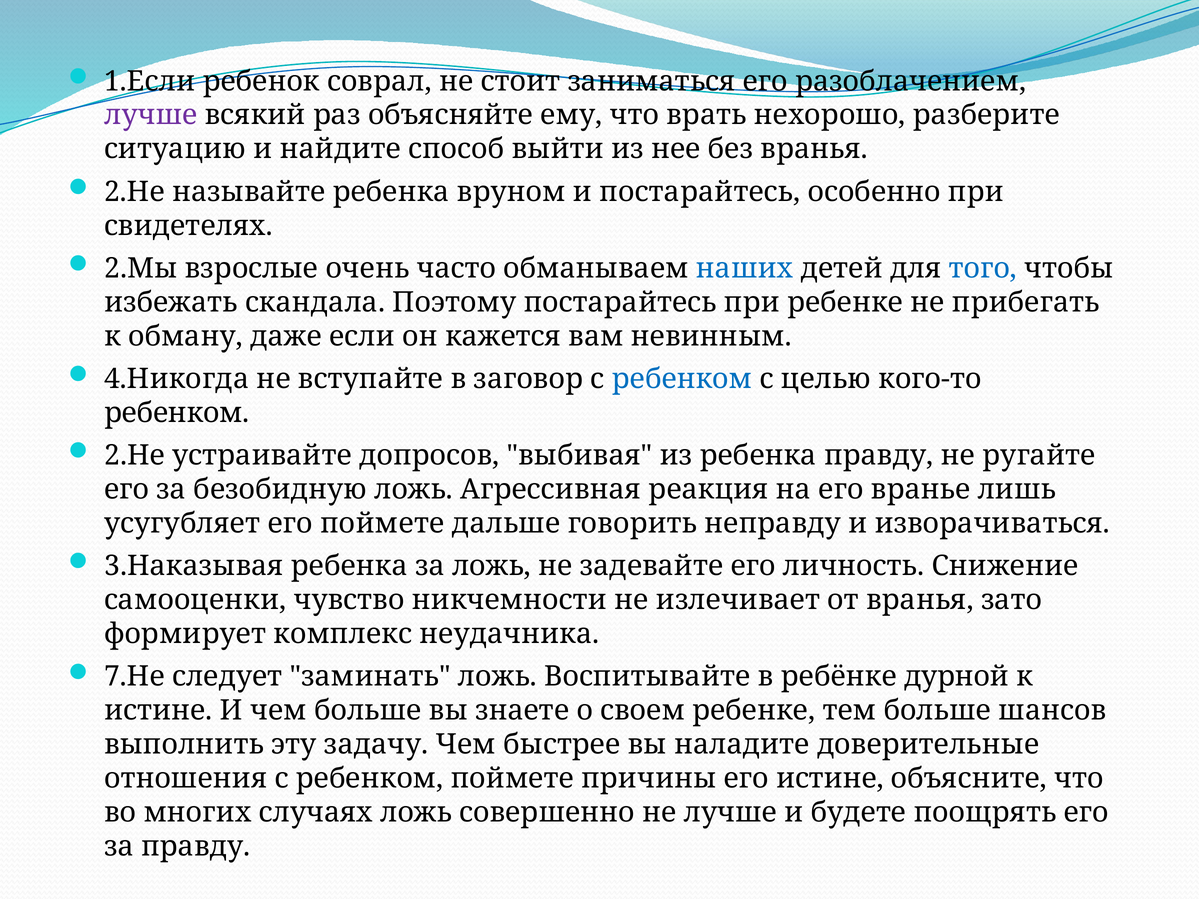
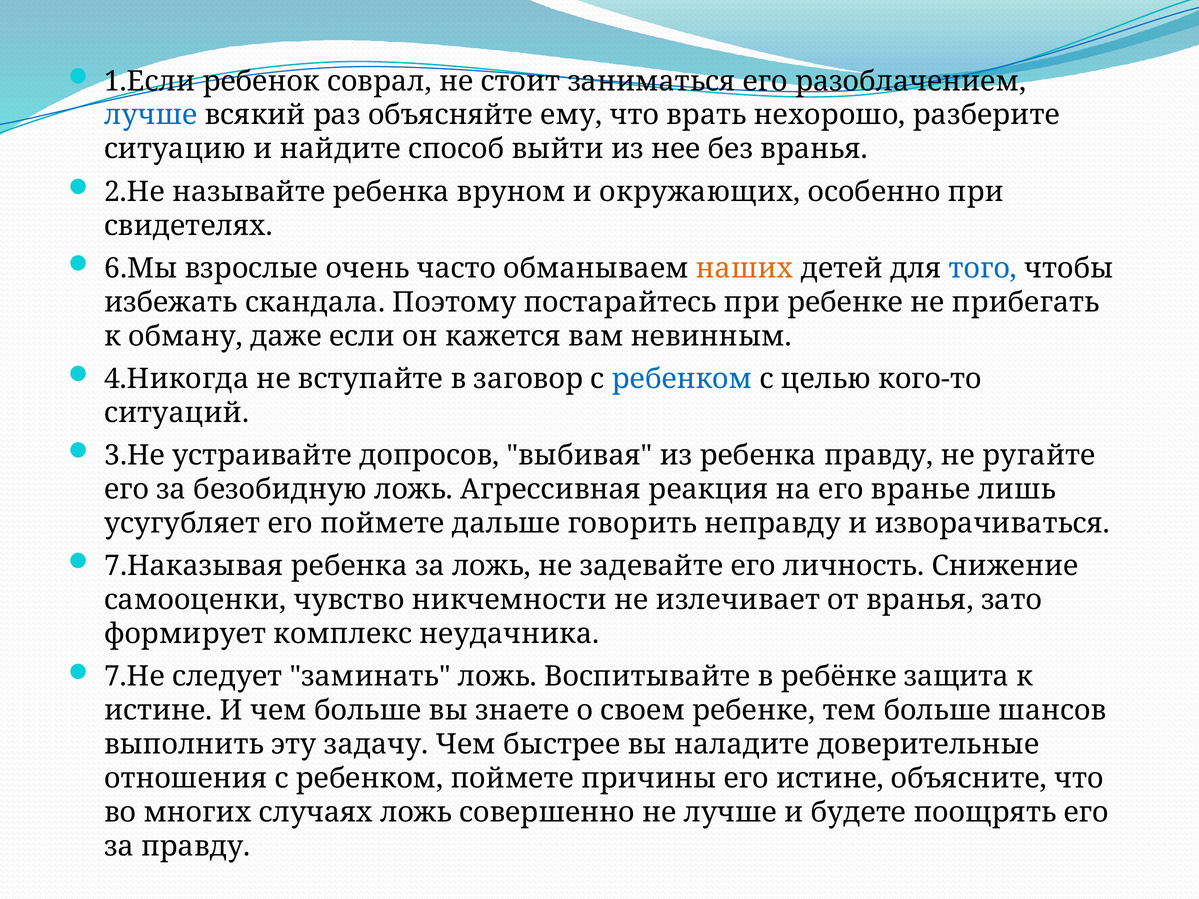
лучше colour: purple -> blue (151, 115)
и постарайтесь: постарайтесь -> окружающих (700, 192)
2.Мы: 2.Мы -> 6.Мы (141, 268)
наших colour: blue -> orange (745, 268)
ребенком: ребенком -> ситуаций (177, 413)
2.Не: 2.Не -> 3.Не (135, 456)
3.Наказывая: 3.Наказывая -> 7.Наказывая (194, 566)
дурной: дурной -> защита (957, 677)
